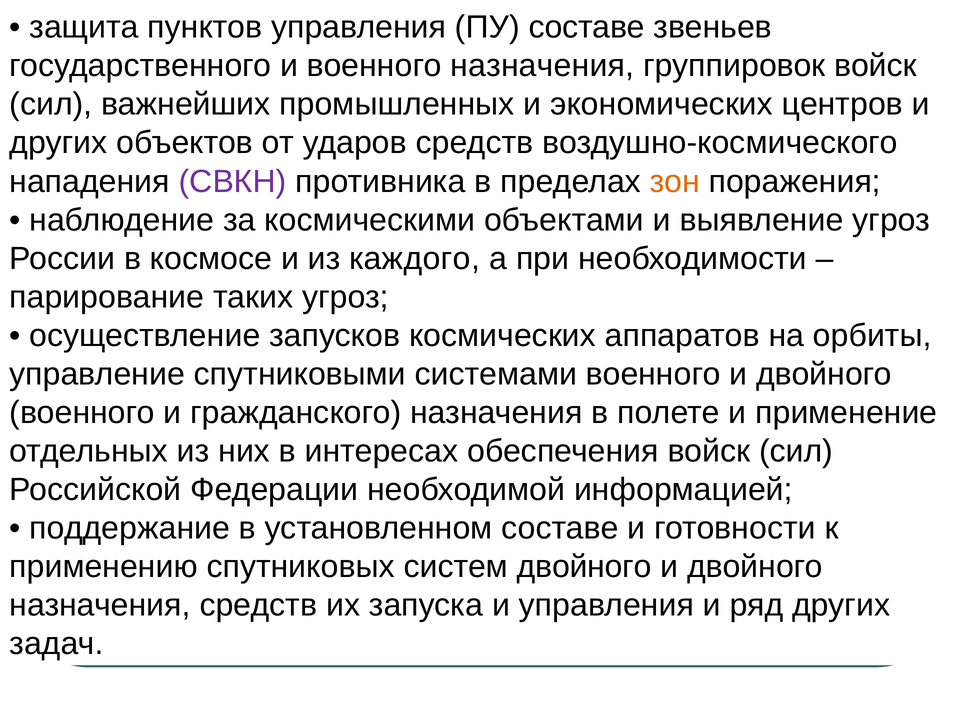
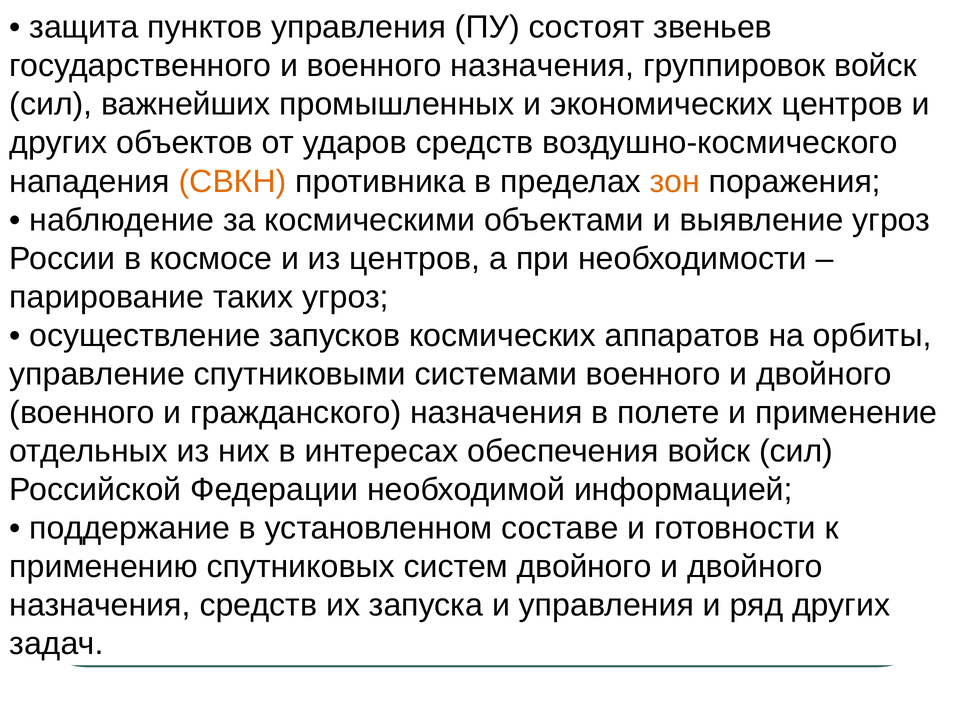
ПУ составе: составе -> состоят (587, 27)
СВКН colour: purple -> orange (233, 181)
из каждого: каждого -> центров (415, 259)
